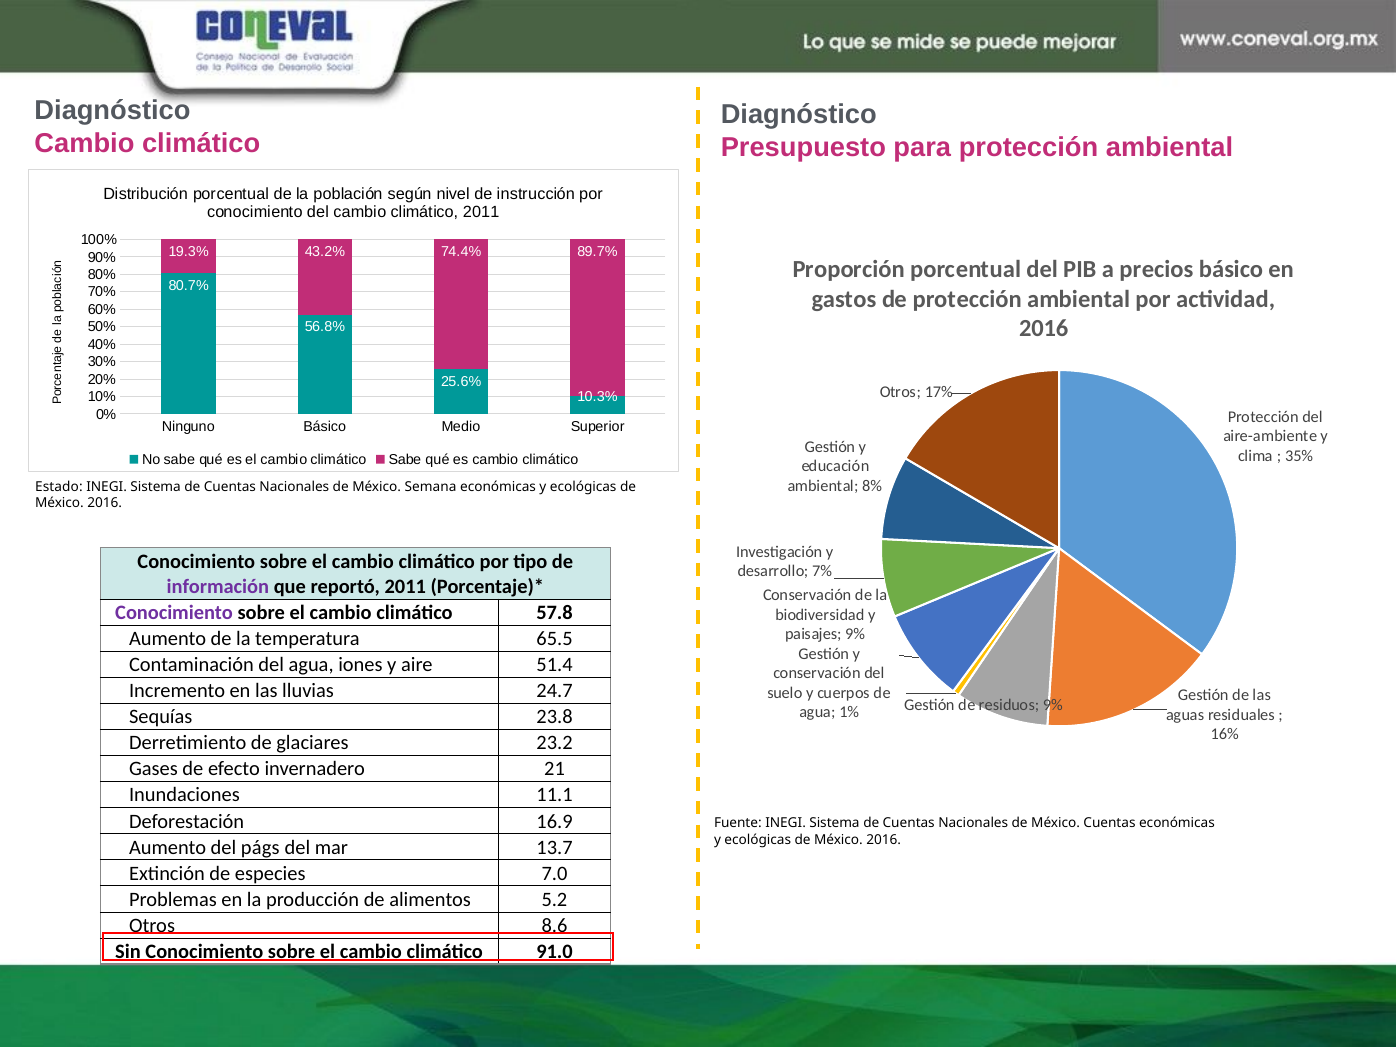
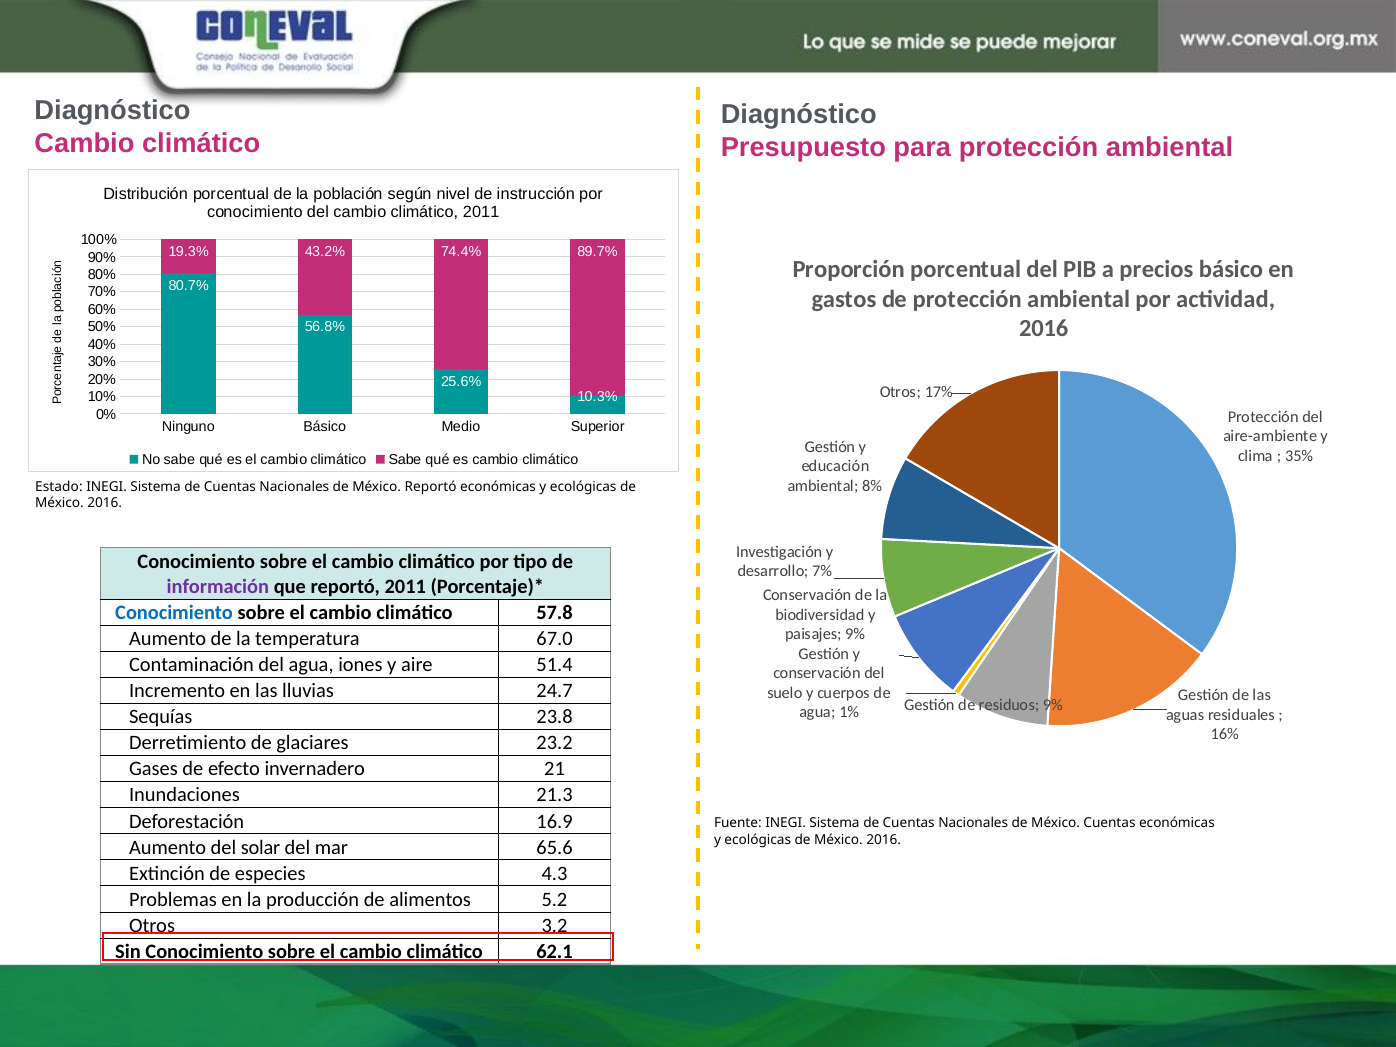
México Semana: Semana -> Reportó (431, 487)
Conocimiento colour: purple -> blue (174, 613)
65.5: 65.5 -> 67.0 (555, 639)
11.1: 11.1 -> 21.3 (555, 795)
págs: págs -> solar (261, 847)
13.7: 13.7 -> 65.6 (555, 847)
7.0: 7.0 -> 4.3 (554, 873)
8.6: 8.6 -> 3.2 (554, 926)
91.0: 91.0 -> 62.1 (555, 952)
